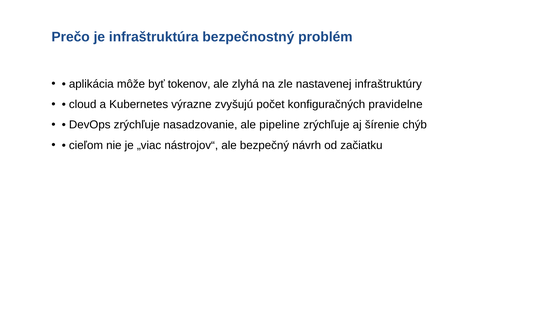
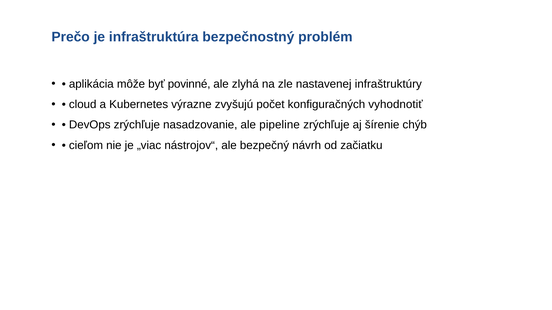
tokenov: tokenov -> povinné (189, 84)
pravidelne: pravidelne -> vyhodnotiť (396, 105)
